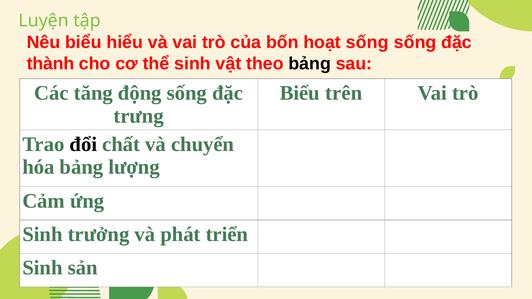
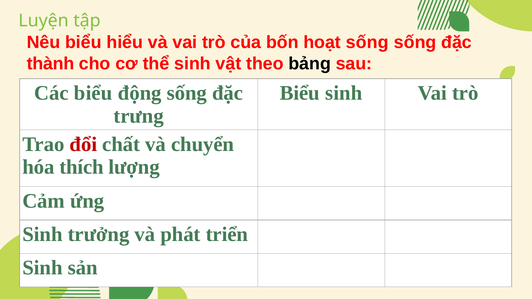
Các tăng: tăng -> biểu (93, 93)
Biểu trên: trên -> sinh (344, 93)
đổi colour: black -> red (83, 144)
hóa bảng: bảng -> thích (82, 167)
